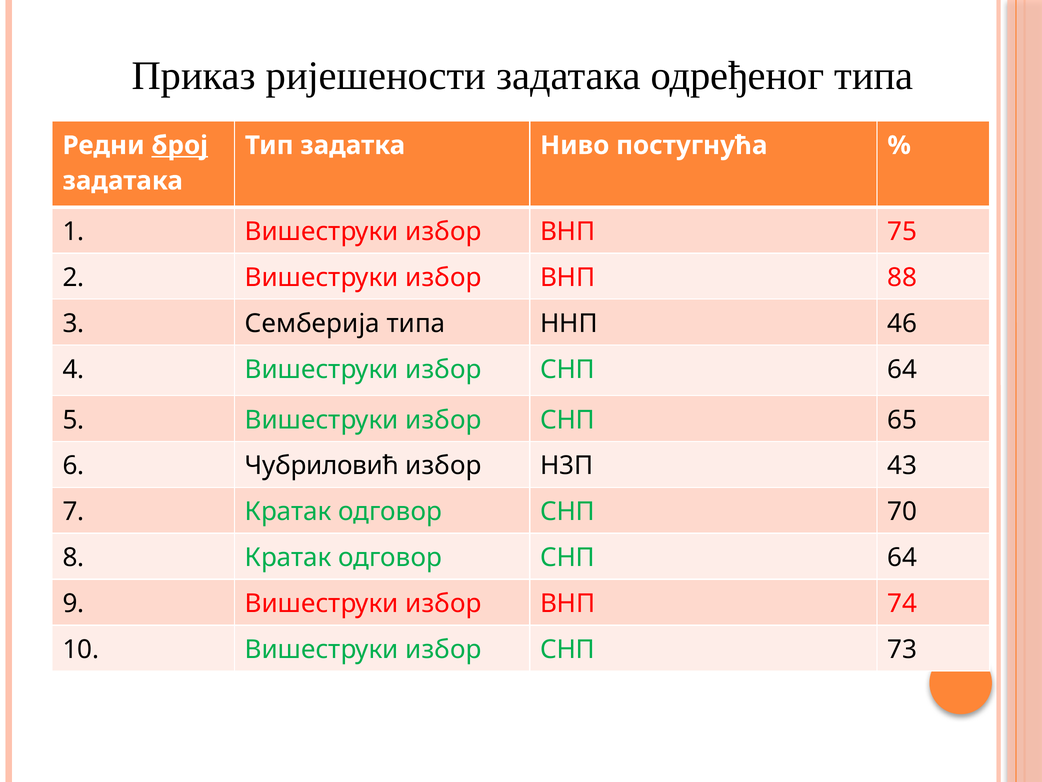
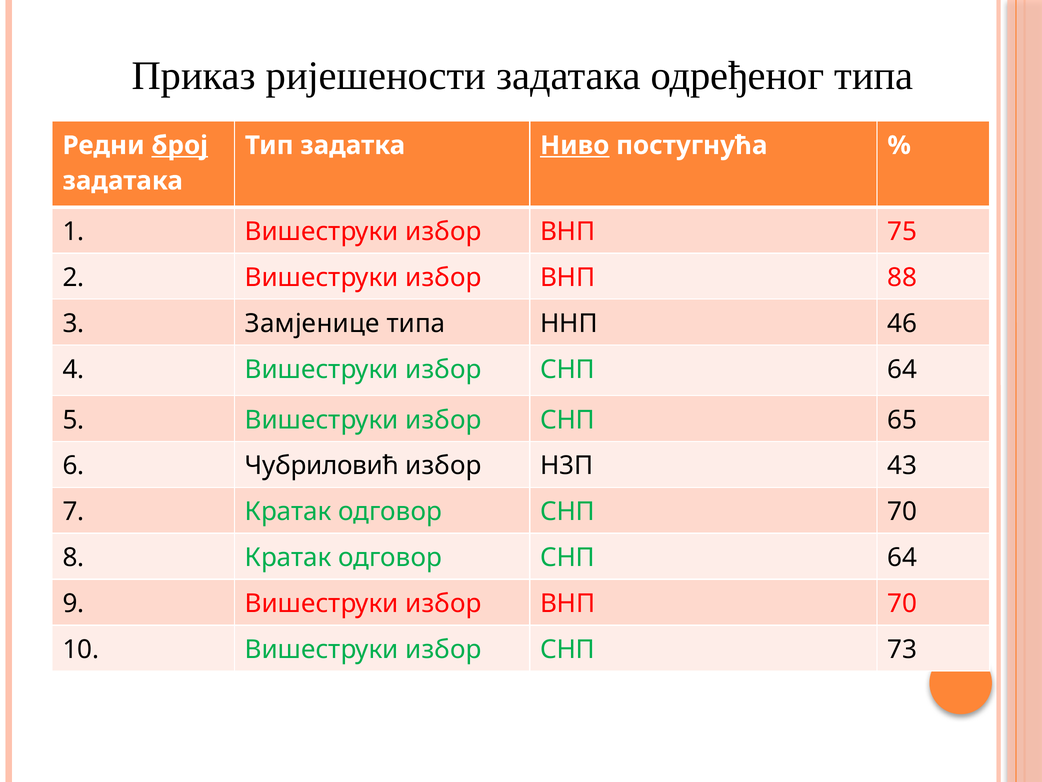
Ниво underline: none -> present (575, 145)
Семберија: Семберија -> Замјенице (312, 323)
ВНП 74: 74 -> 70 (902, 603)
